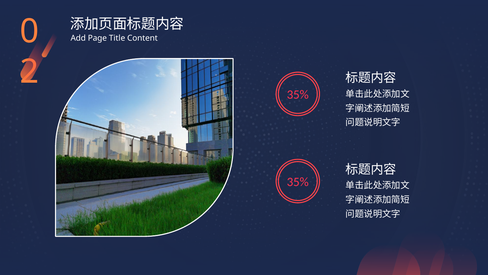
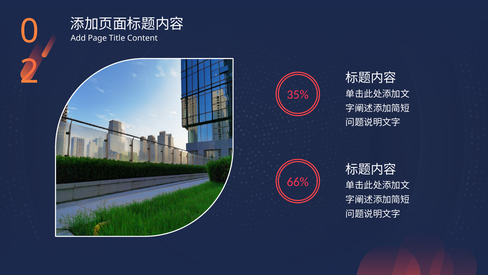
35%: 35% -> 66% (298, 181)
